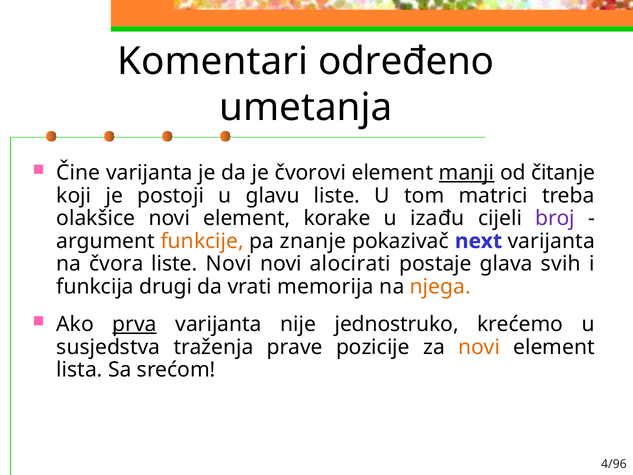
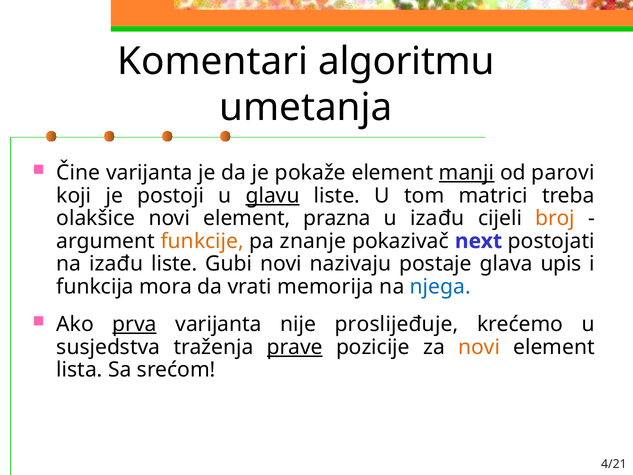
određeno: određeno -> algoritmu (406, 61)
čvorovi: čvorovi -> pokaže (310, 173)
čitanje: čitanje -> parovi (563, 173)
glavu underline: none -> present (273, 195)
korake: korake -> prazna (337, 218)
broj colour: purple -> orange (555, 218)
next varijanta: varijanta -> postojati (551, 241)
na čvora: čvora -> izađu (116, 264)
liste Novi: Novi -> Gubi (229, 264)
alocirati: alocirati -> nazivaju (350, 264)
svih: svih -> upis (561, 264)
drugi: drugi -> mora (166, 287)
njega colour: orange -> blue (440, 287)
jednostruko: jednostruko -> proslijeđuje (397, 324)
prave underline: none -> present (295, 347)
4/96: 4/96 -> 4/21 (614, 464)
